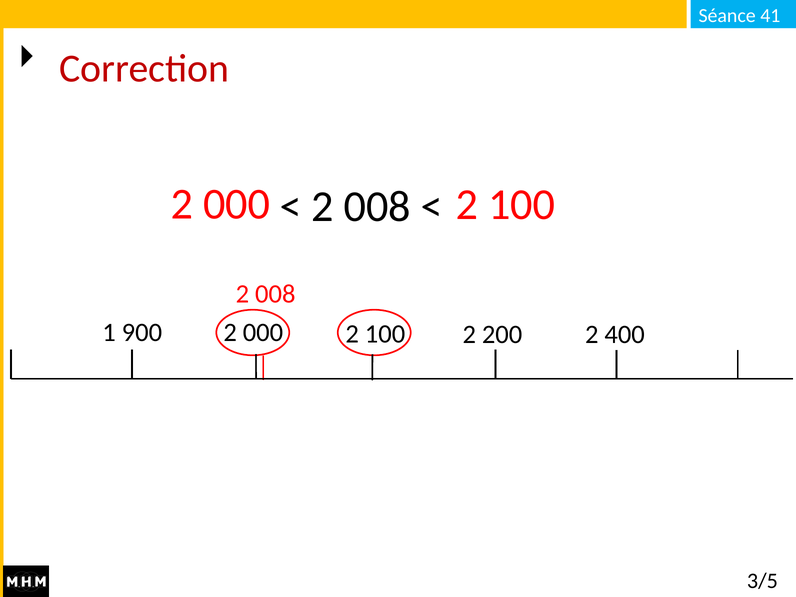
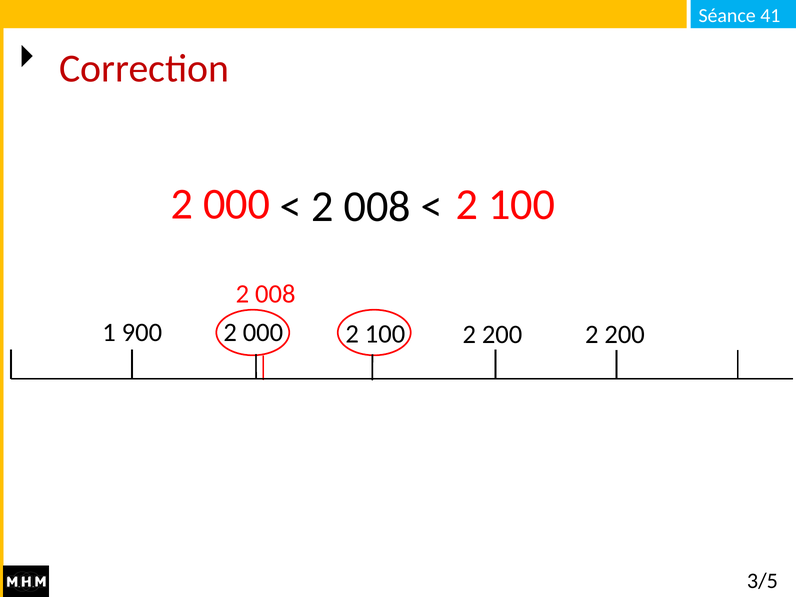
200 2 400: 400 -> 200 (625, 335)
